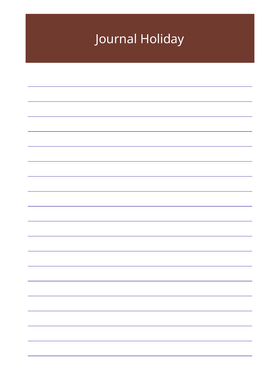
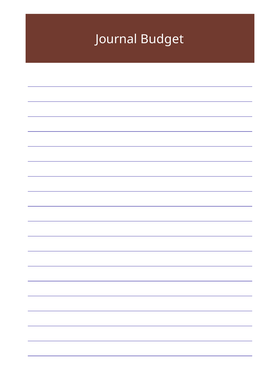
Holiday: Holiday -> Budget (162, 39)
